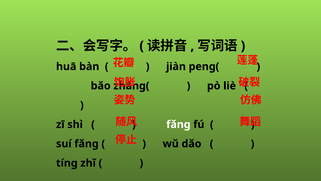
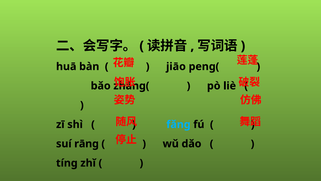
jiàn: jiàn -> jiāo (176, 66)
fǎnɡ colour: white -> light blue (178, 124)
suí fǎnɡ: fǎnɡ -> rānɡ (87, 143)
